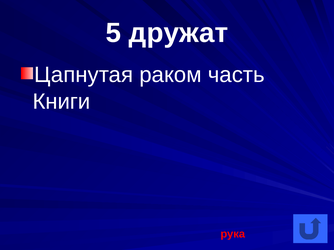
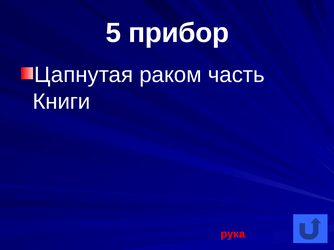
дружат: дружат -> прибор (179, 33)
